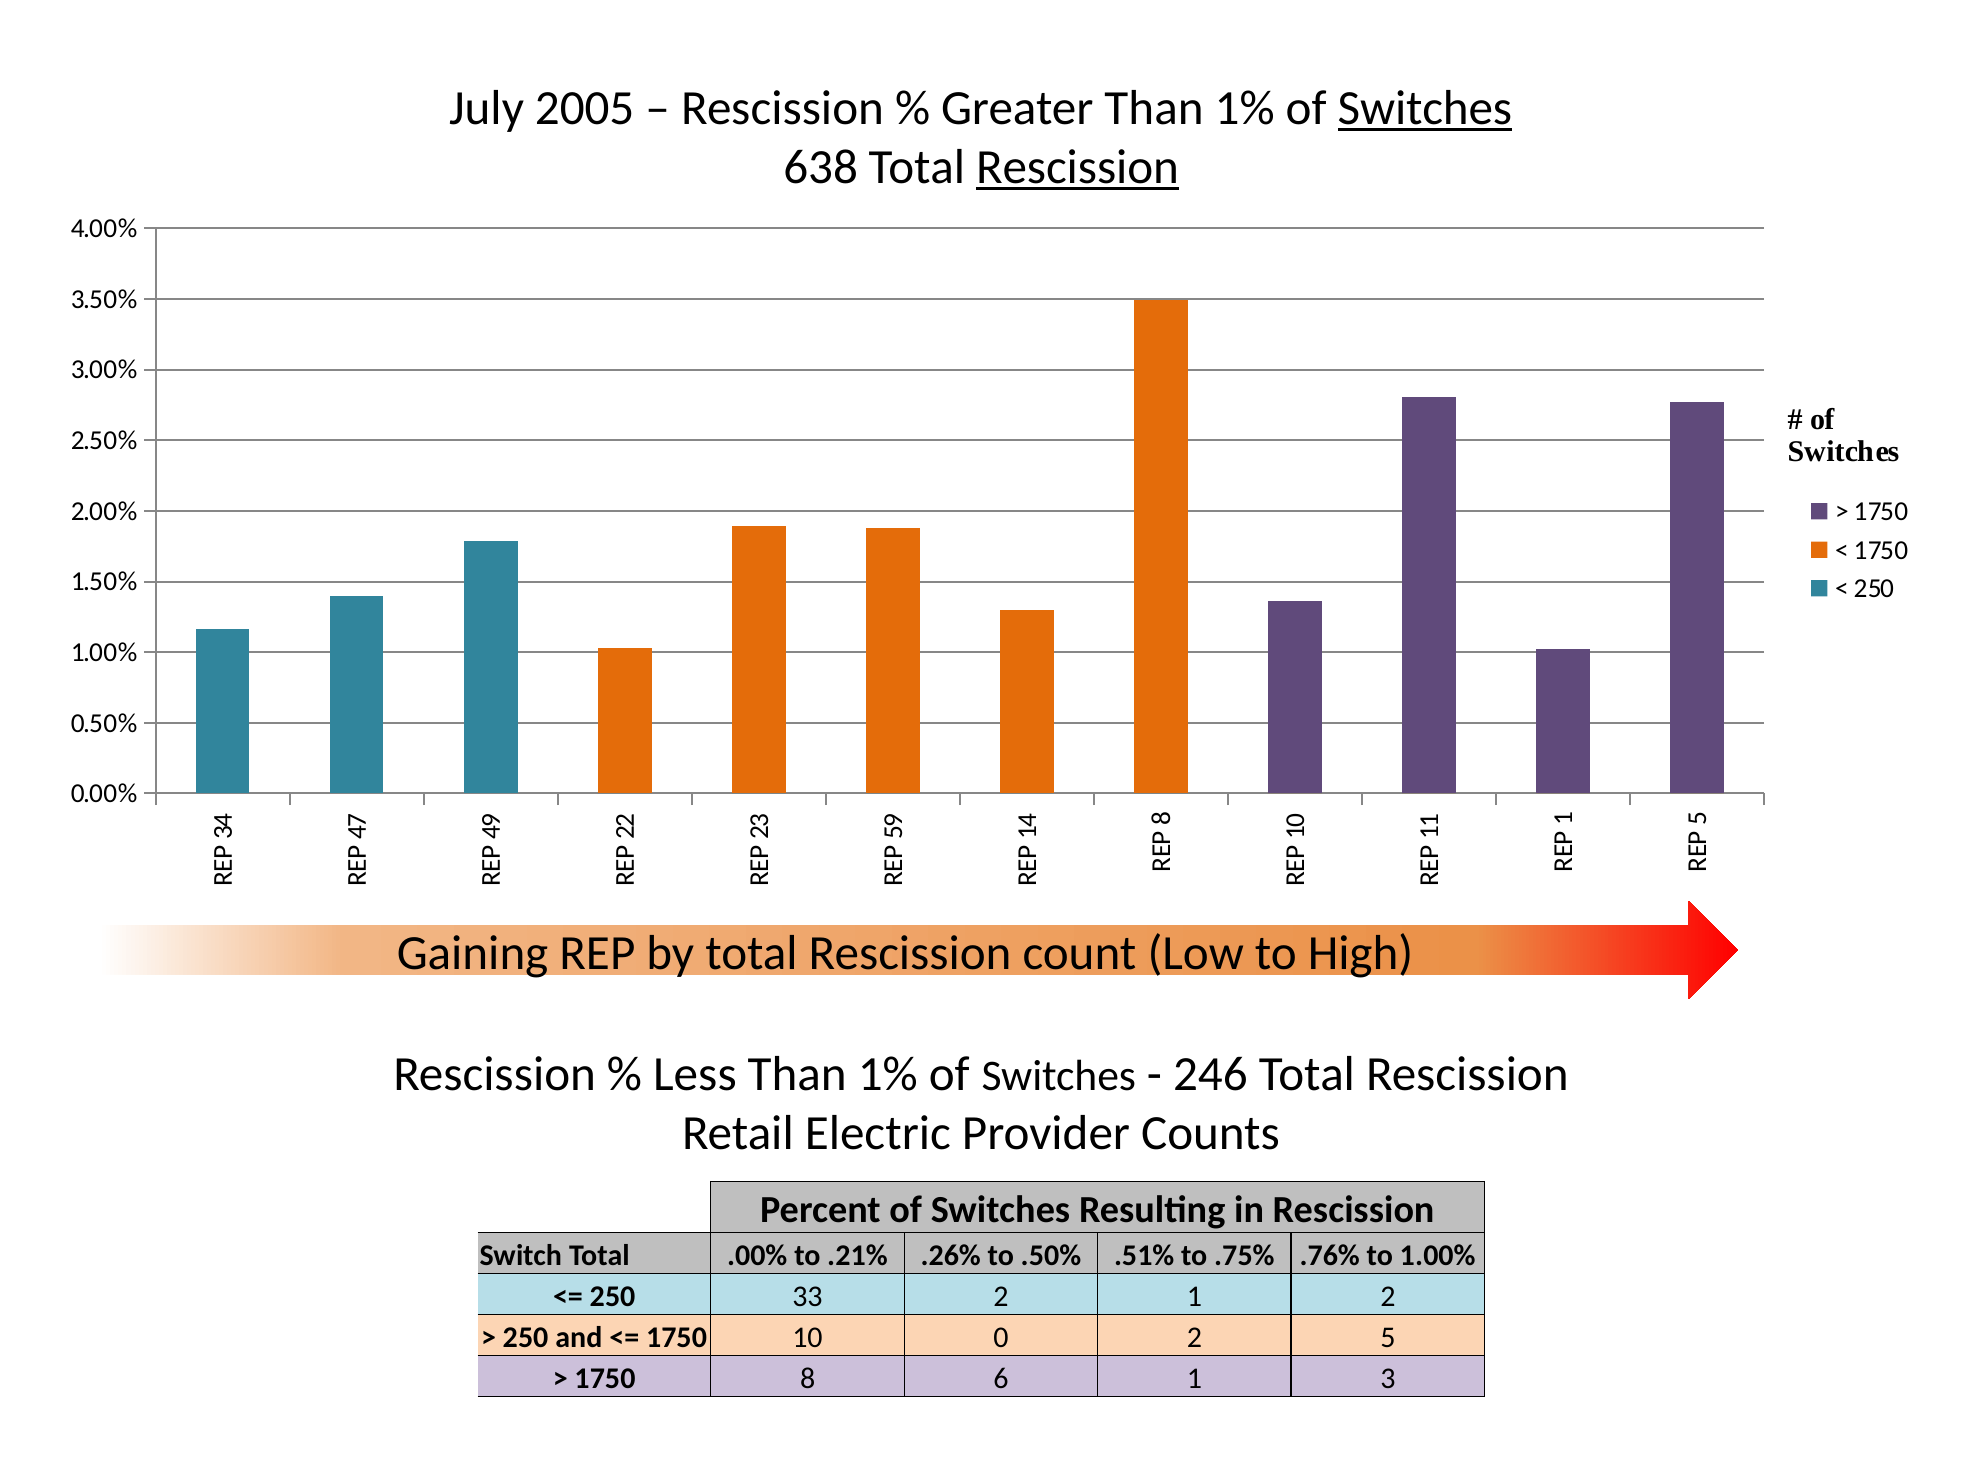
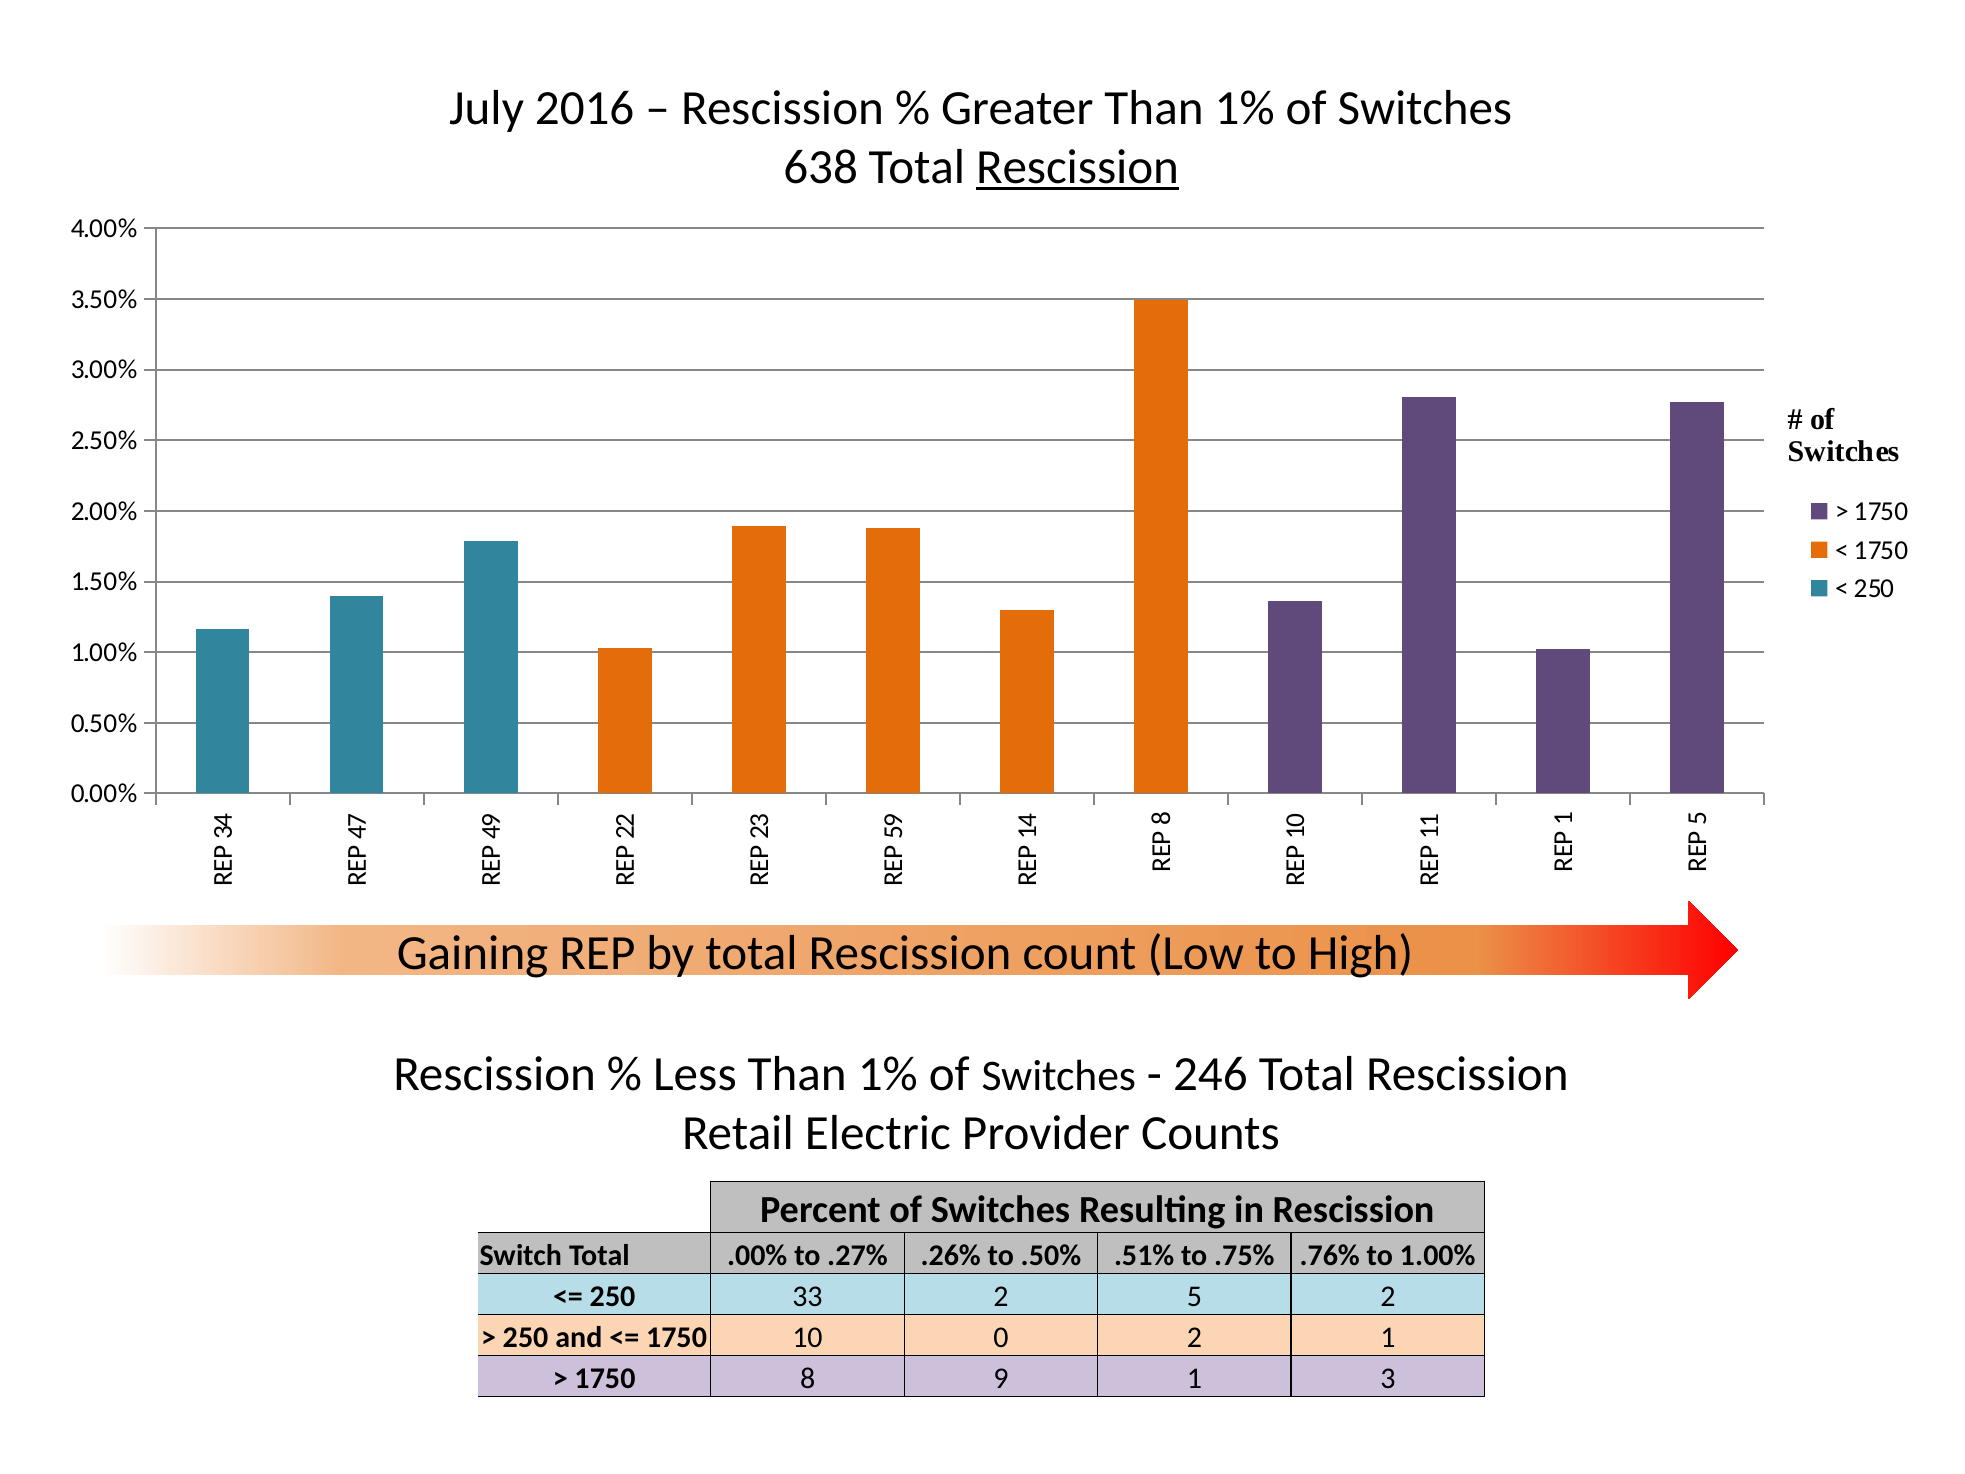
2005: 2005 -> 2016 (585, 108)
Switches underline: present -> none (1425, 108)
.21%: .21% -> .27% (857, 1255)
2 1: 1 -> 5 (1194, 1296)
2 5: 5 -> 1 (1388, 1337)
8 6: 6 -> 9 (1001, 1378)
